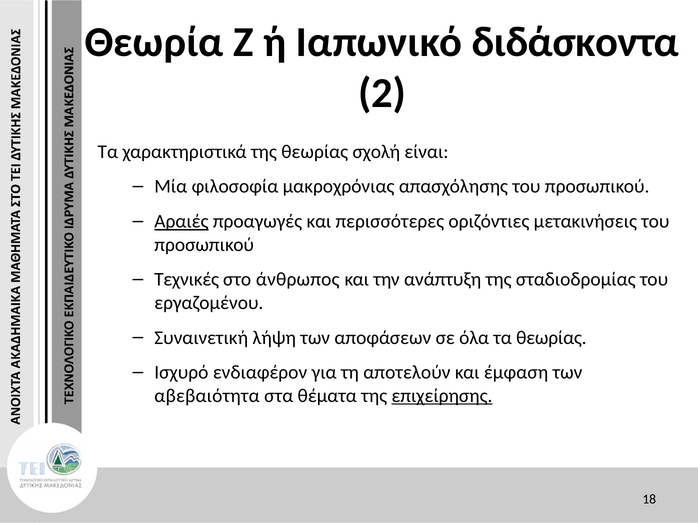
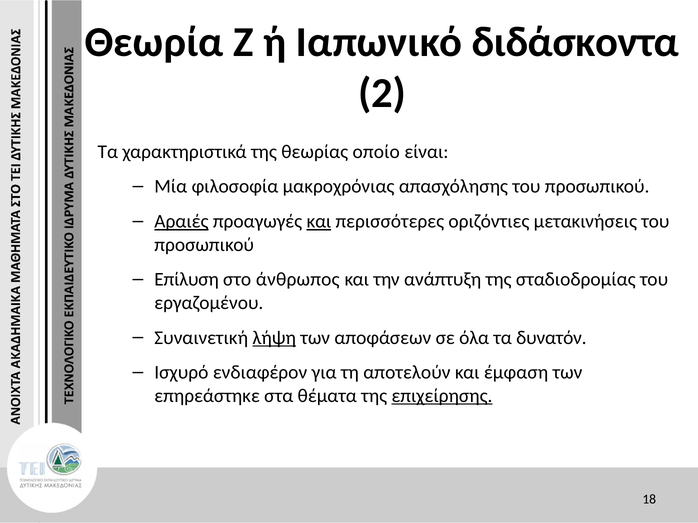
σχολή: σχολή -> οποίο (376, 152)
και underline: none -> present (319, 222)
Τεχνικές: Τεχνικές -> Επίλυση (187, 280)
λήψη underline: none -> present (274, 338)
τα θεωρίας: θεωρίας -> δυνατόν (551, 338)
αβεβαιότητα: αβεβαιότητα -> επηρεάστηκε (207, 396)
